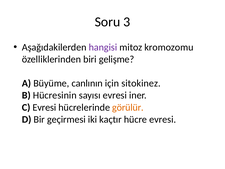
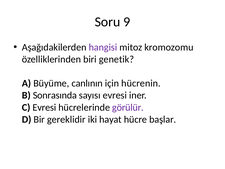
3: 3 -> 9 (127, 22)
gelişme: gelişme -> genetik (116, 59)
sitokinez: sitokinez -> hücrenin (141, 83)
Hücresinin: Hücresinin -> Sonrasında (55, 95)
görülür colour: orange -> purple (128, 107)
geçirmesi: geçirmesi -> gereklidir (66, 119)
kaçtır: kaçtır -> hayat (110, 119)
hücre evresi: evresi -> başlar (163, 119)
